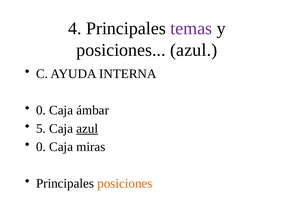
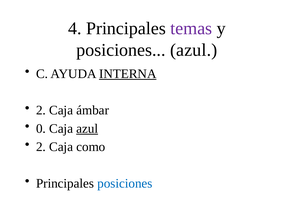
INTERNA underline: none -> present (128, 74)
0: 0 -> 2 (41, 111)
5: 5 -> 0 (41, 129)
0: 0 -> 2 (41, 147)
miras: miras -> como (91, 147)
posiciones colour: orange -> blue (125, 184)
